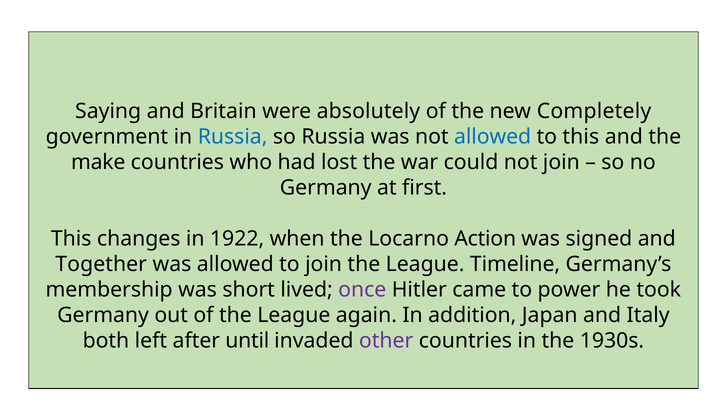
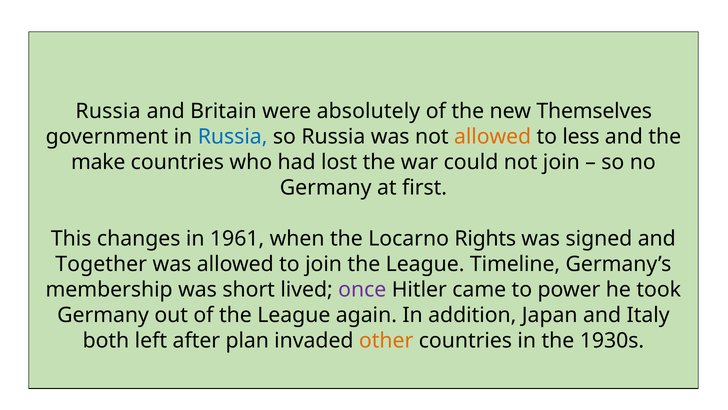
Saying: Saying -> Russia (108, 111)
Completely: Completely -> Themselves (594, 111)
allowed colour: blue -> orange (493, 137)
to this: this -> less (581, 137)
1922: 1922 -> 1961 (237, 239)
Action: Action -> Rights (485, 239)
until: until -> plan (247, 341)
other colour: purple -> orange (386, 341)
